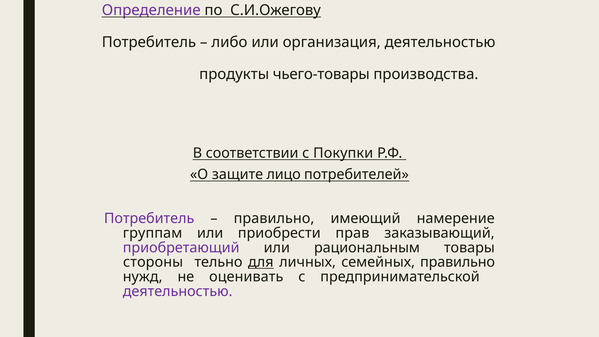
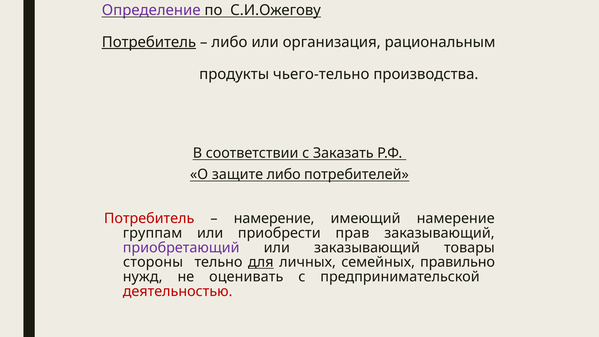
Потребитель underline: none -> present (149, 42)
организация деятельностью: деятельностью -> рациональным (440, 42)
чьего-товары: чьего-товары -> чьего-тельно (321, 74)
Покупки: Покупки -> Заказать (343, 153)
защите лицо: лицо -> либо (284, 174)
Потребитель colour: purple -> red (149, 219)
правильно: правильно -> намерение (274, 219)
или рациональным: рациональным -> заказывающий (367, 248)
деятельностью colour: purple -> red (178, 291)
